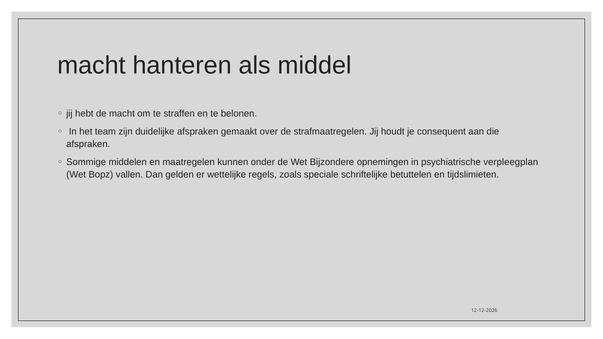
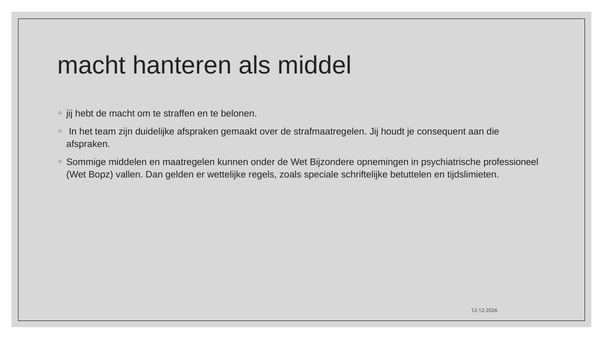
verpleegplan: verpleegplan -> professioneel (511, 162)
